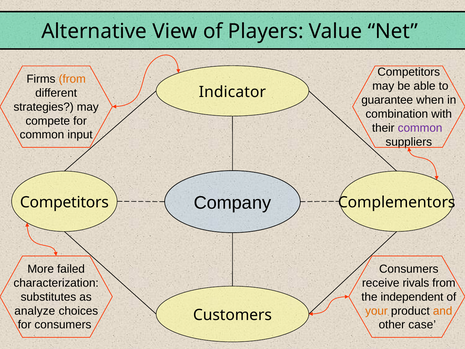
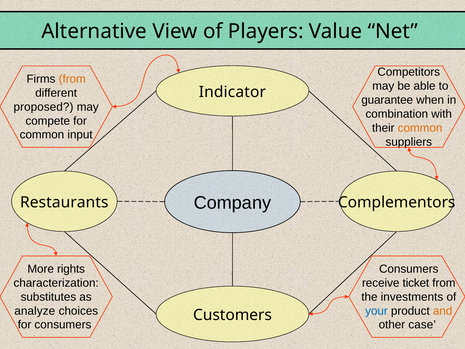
strategies: strategies -> proposed (44, 107)
common colour: purple -> orange (420, 128)
Competitors: Competitors -> Restaurants (64, 202)
failed: failed -> rights (71, 269)
rivals: rivals -> ticket (416, 283)
independent: independent -> investments (412, 297)
your colour: orange -> blue (376, 311)
